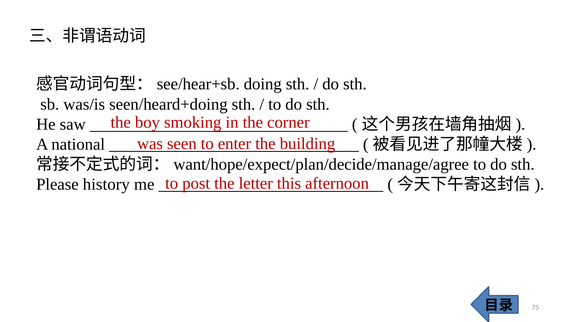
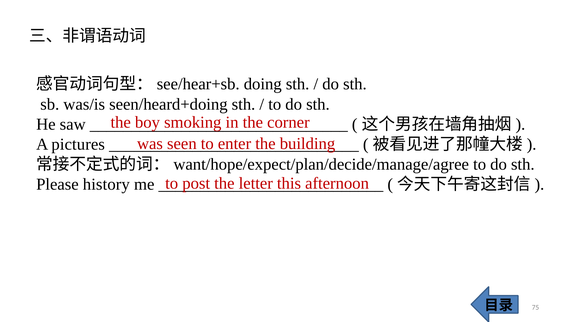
national: national -> pictures (78, 144)
